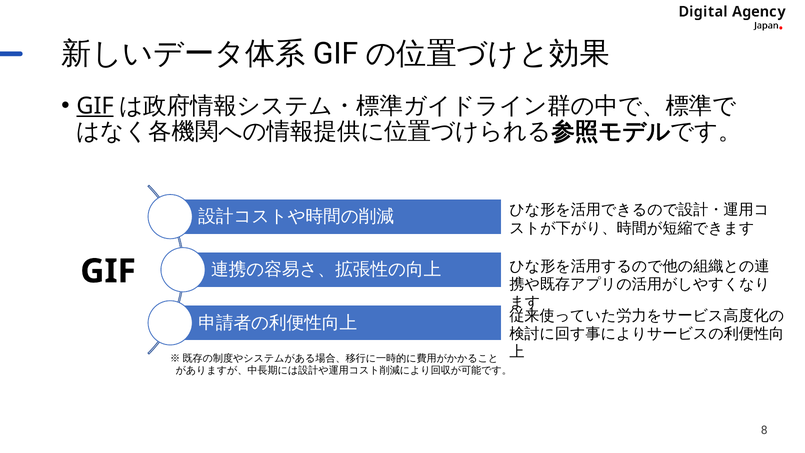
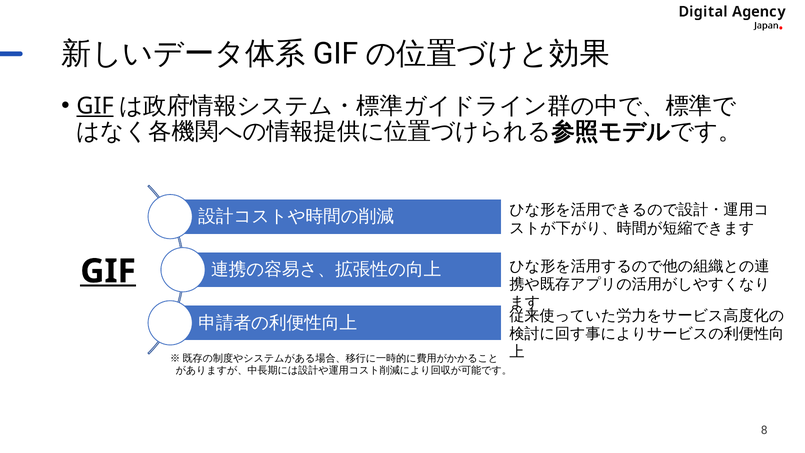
GIF underline: none -> present (108, 271)
